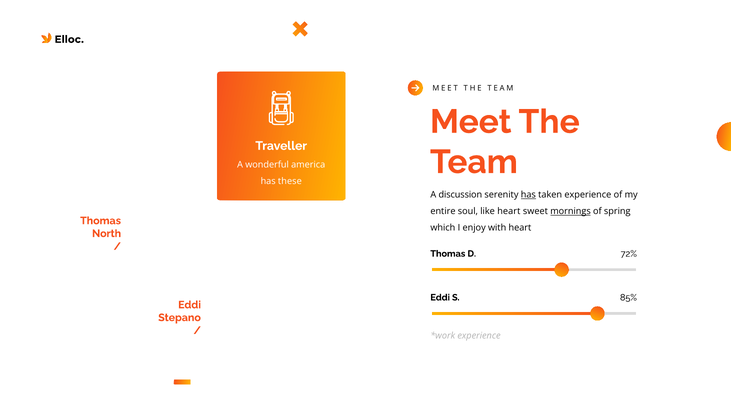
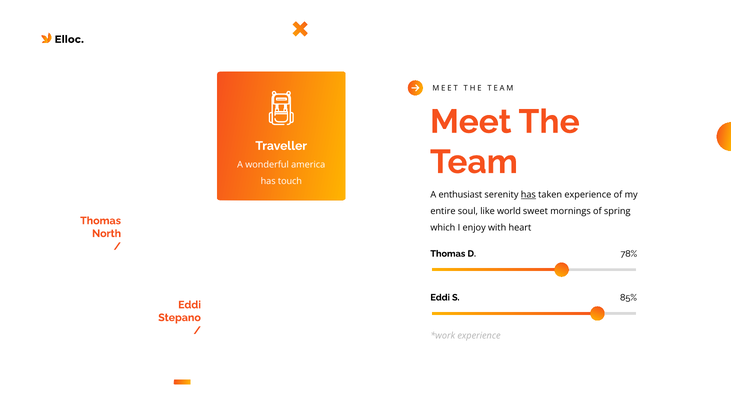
these: these -> touch (290, 181)
discussion: discussion -> enthusiast (460, 195)
like heart: heart -> world (509, 212)
mornings underline: present -> none (571, 212)
72%: 72% -> 78% (629, 254)
